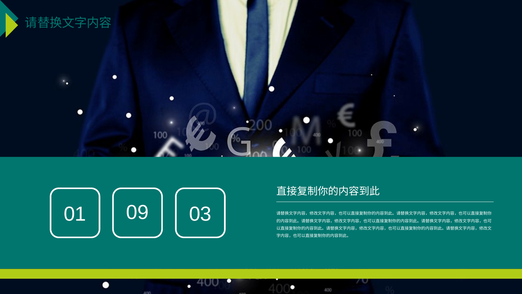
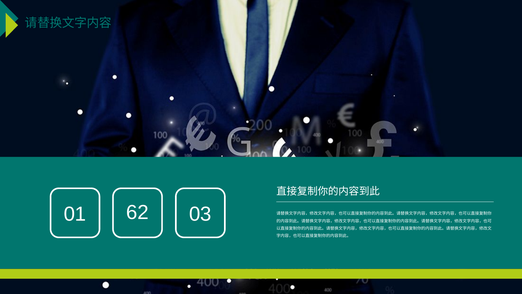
09: 09 -> 62 (138, 212)
